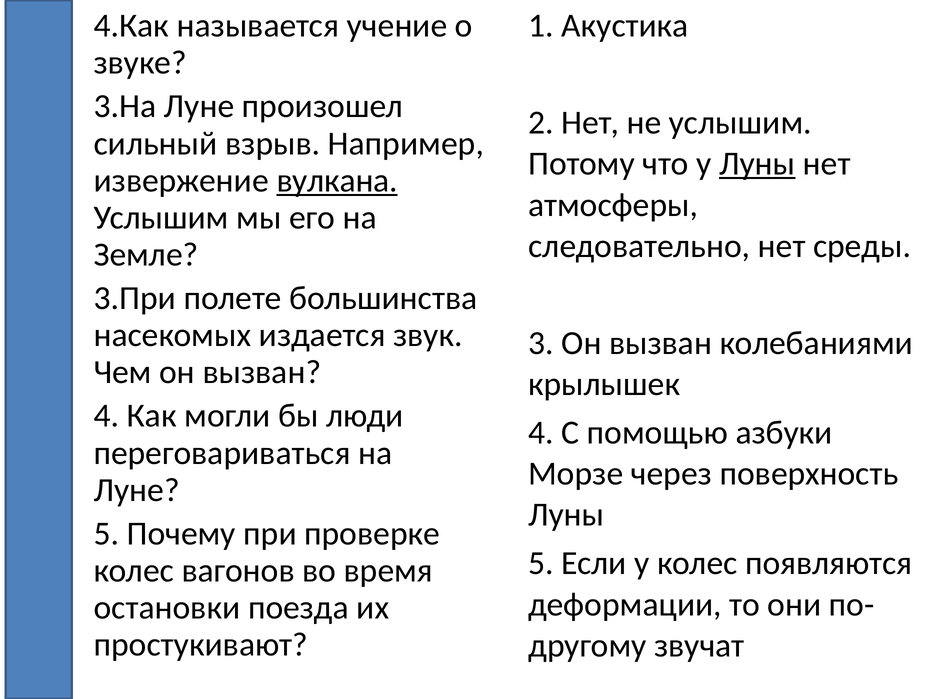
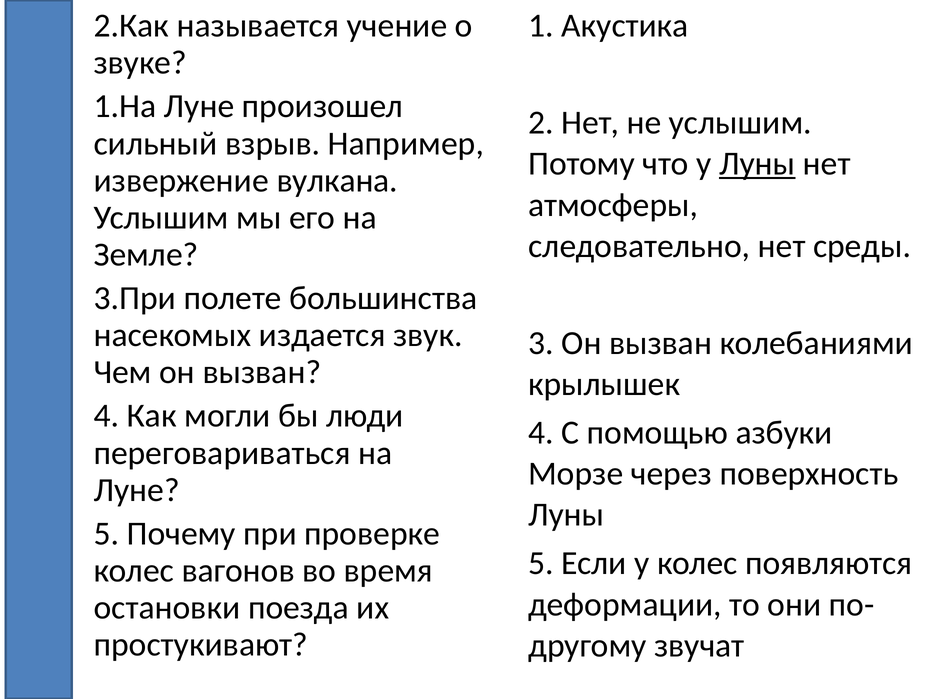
4.Как: 4.Как -> 2.Как (131, 26)
3.На: 3.На -> 1.На (125, 106)
вулкана underline: present -> none (337, 180)
